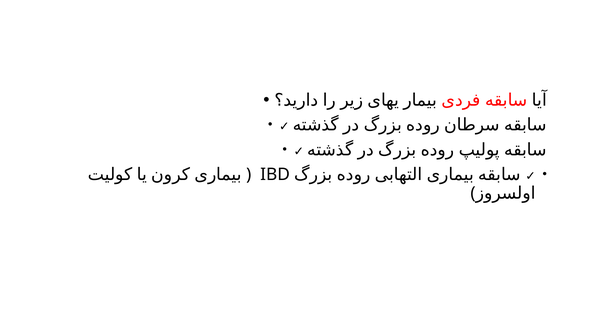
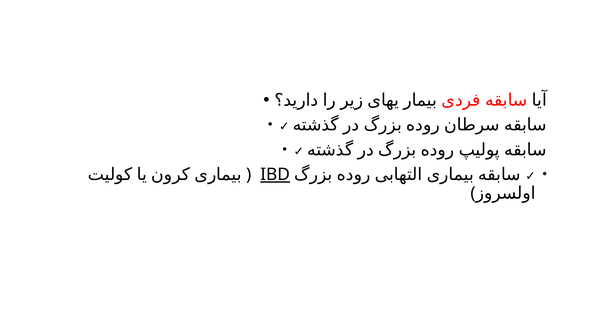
IBD underline: none -> present (275, 175)
